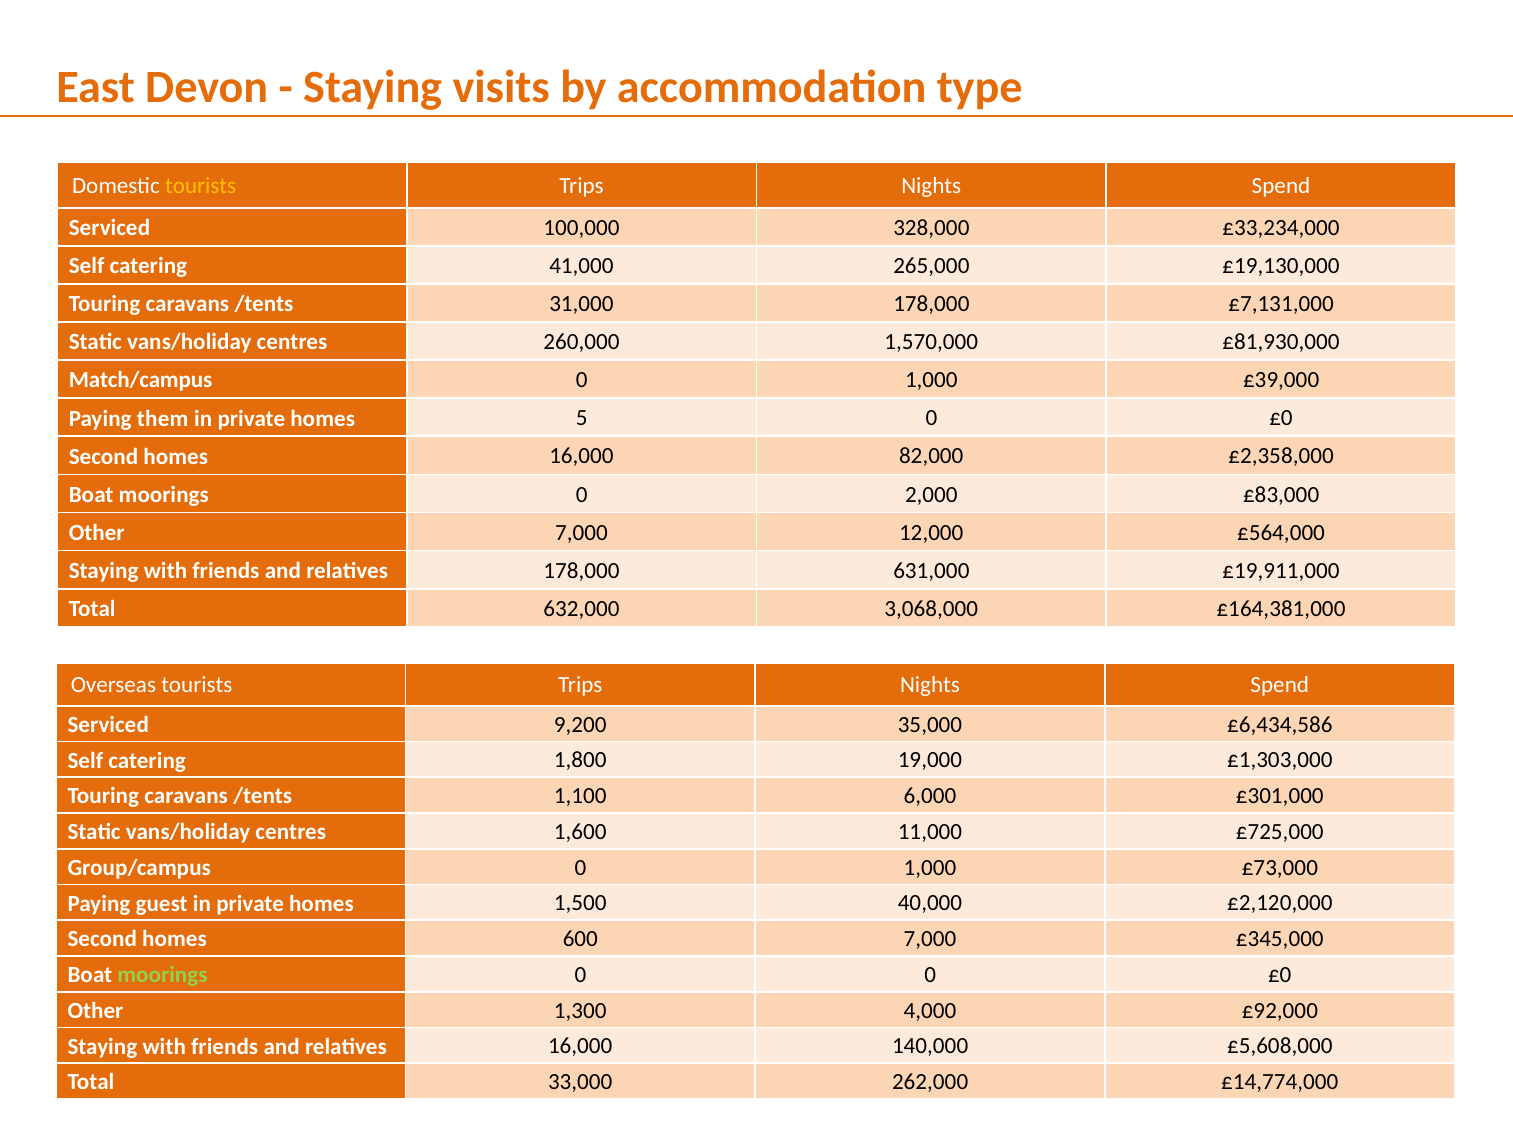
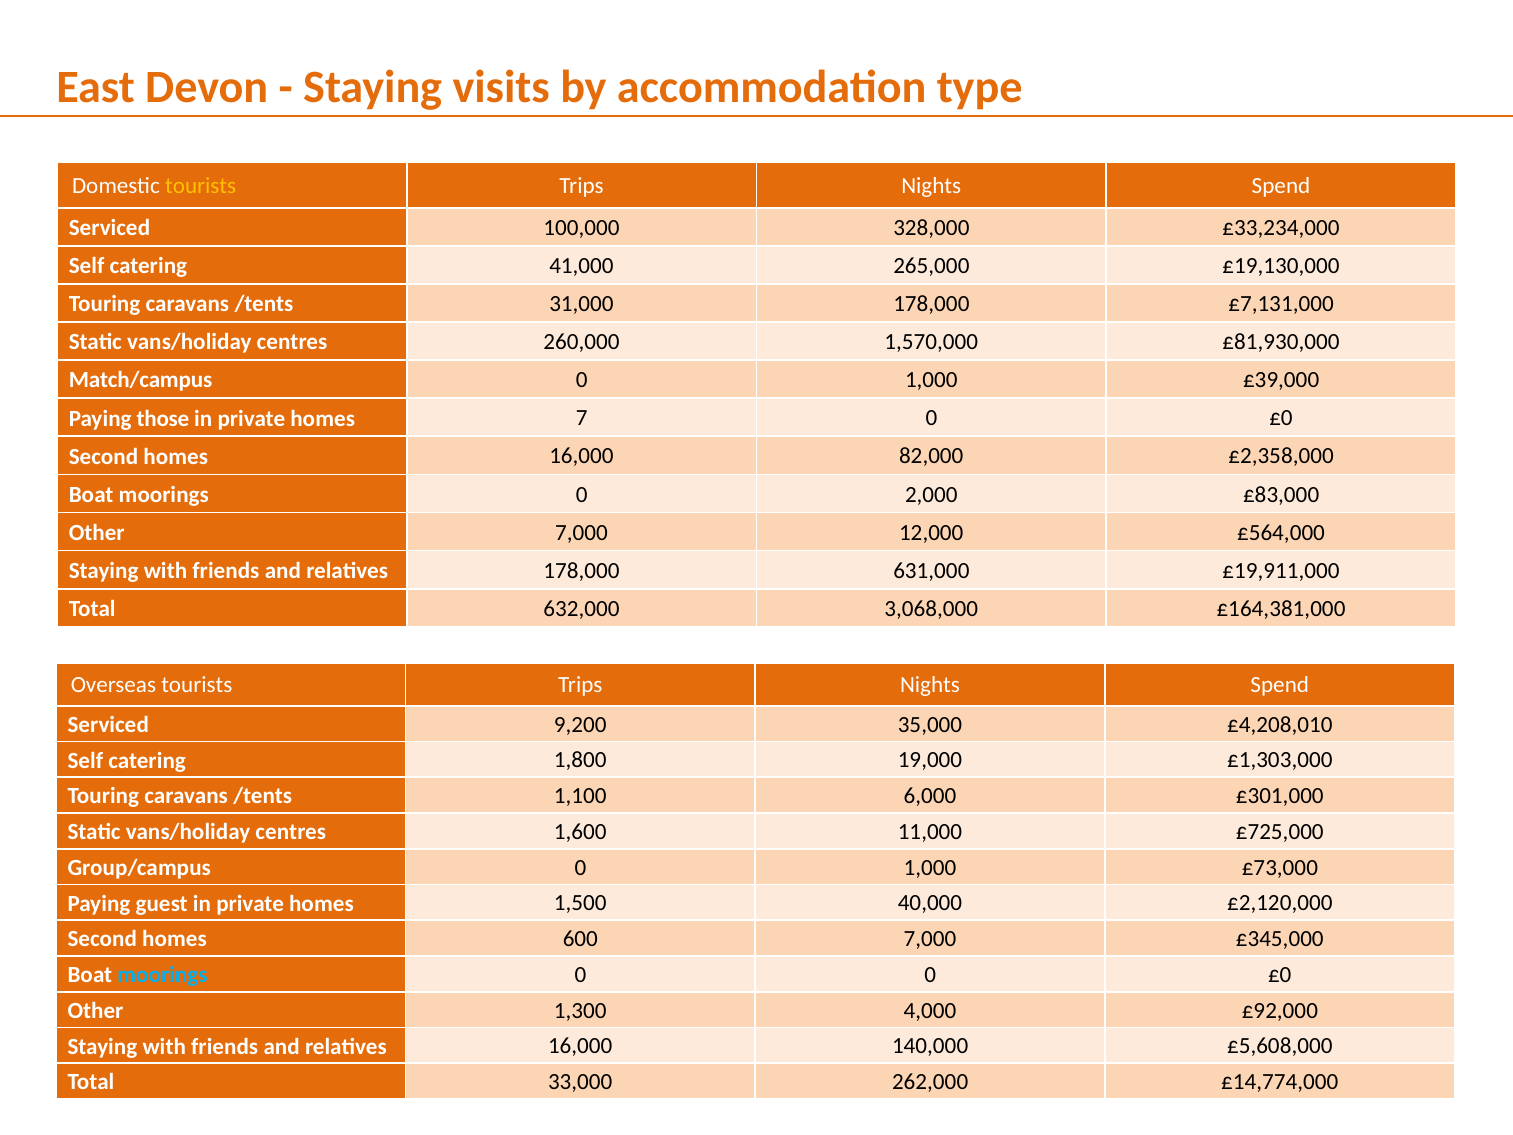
them: them -> those (163, 418)
5: 5 -> 7 (582, 418)
£6,434,586: £6,434,586 -> £4,208,010 (1280, 724)
moorings colour: light green -> light blue (162, 975)
